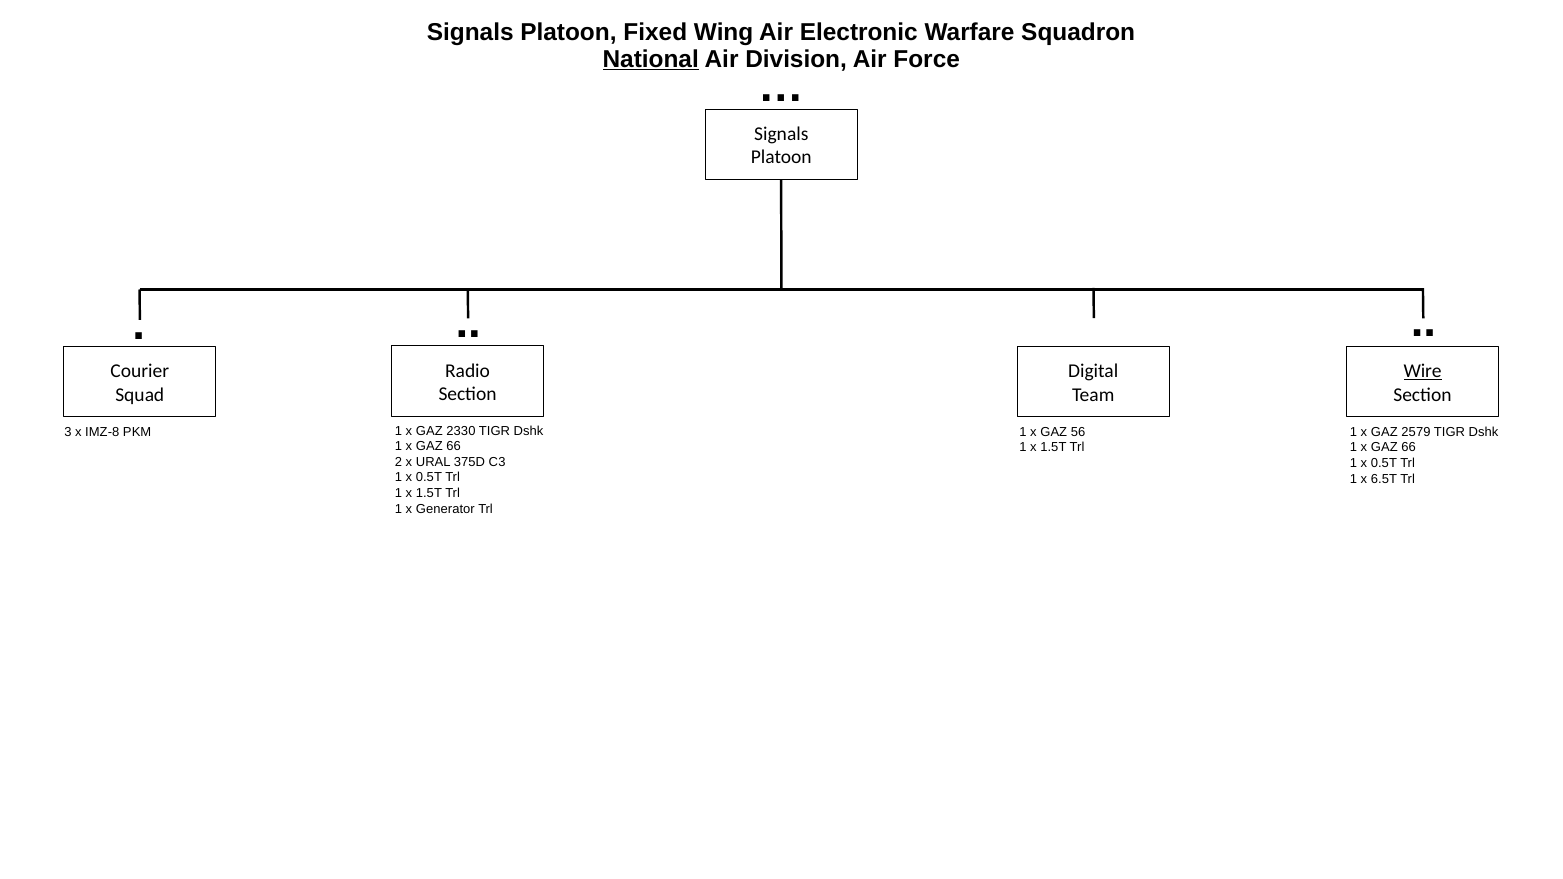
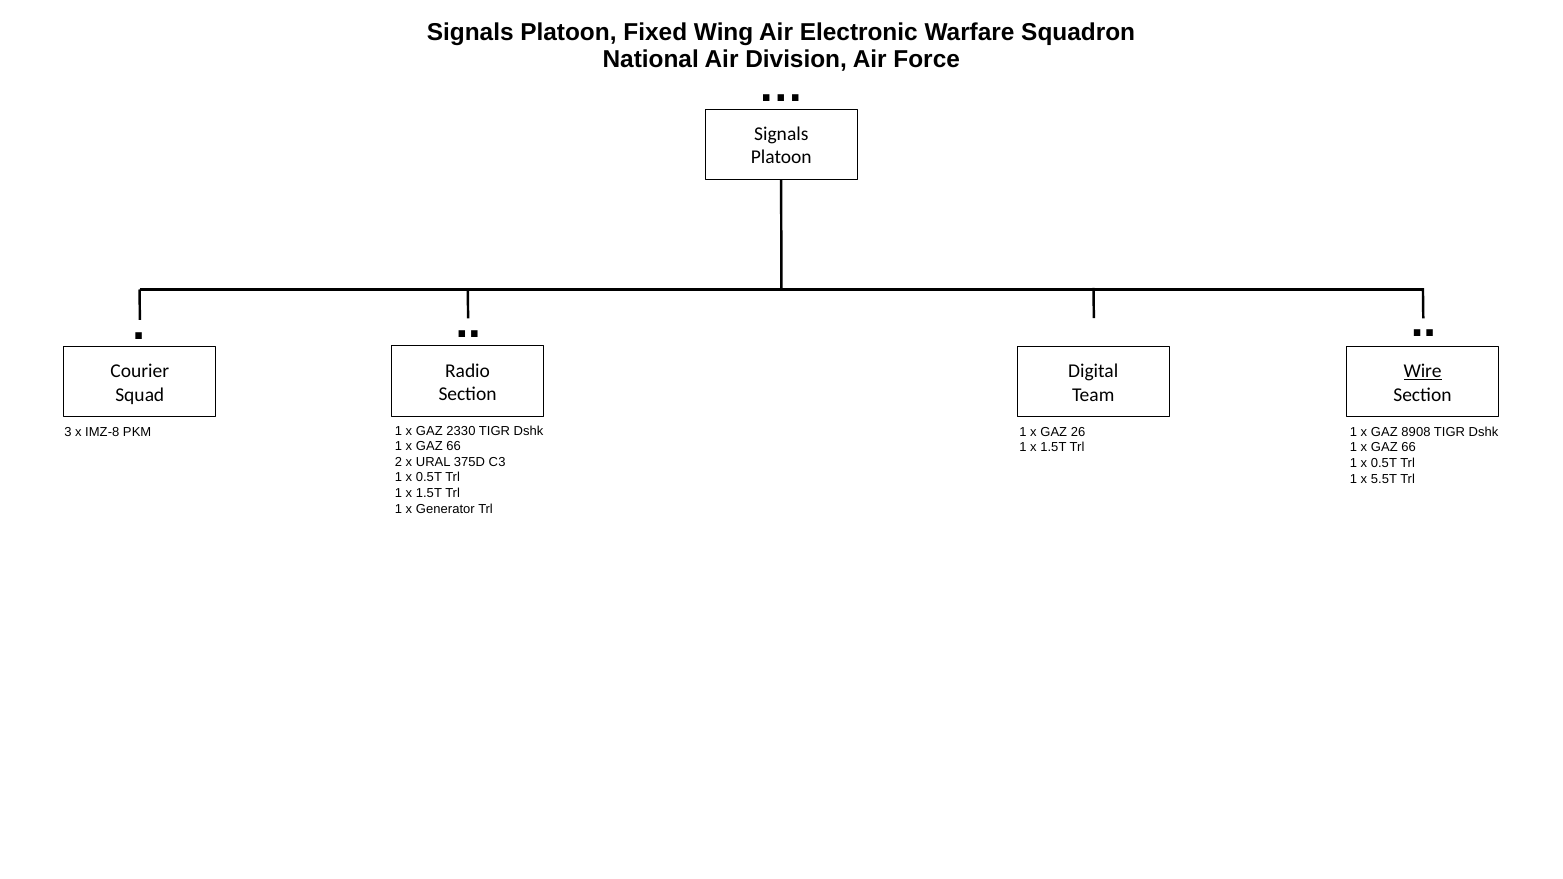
National underline: present -> none (651, 59)
56: 56 -> 26 (1078, 432)
2579: 2579 -> 8908 (1416, 432)
6.5T: 6.5T -> 5.5T (1384, 479)
